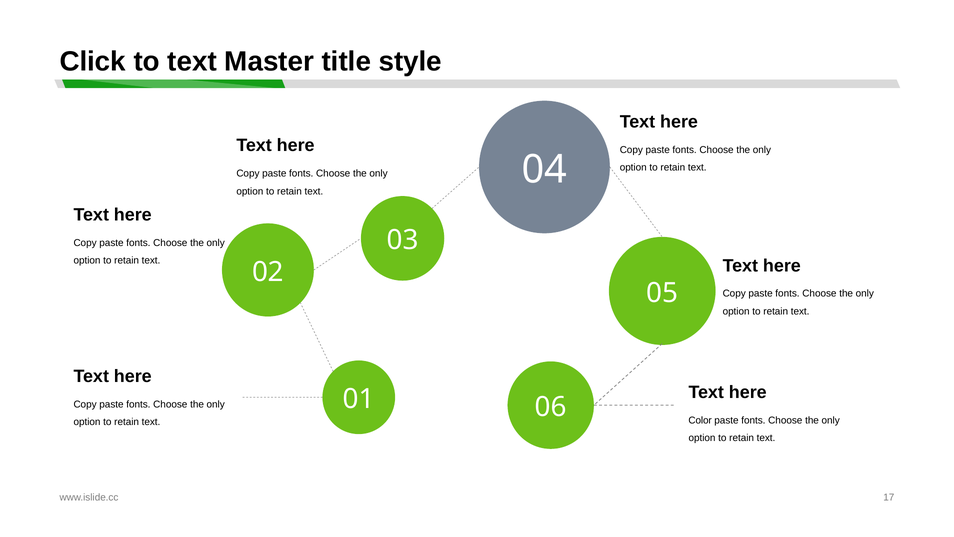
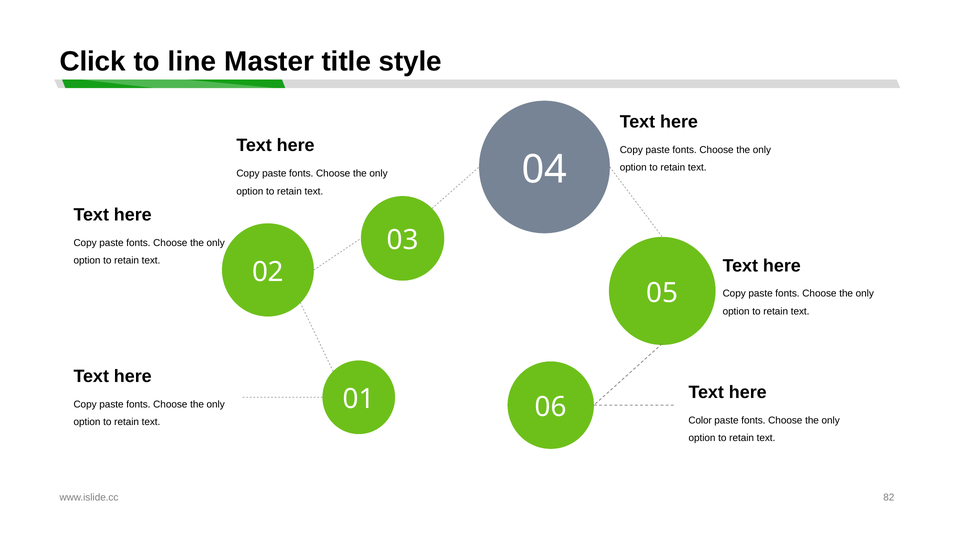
to text: text -> line (192, 62)
17: 17 -> 82 (889, 497)
